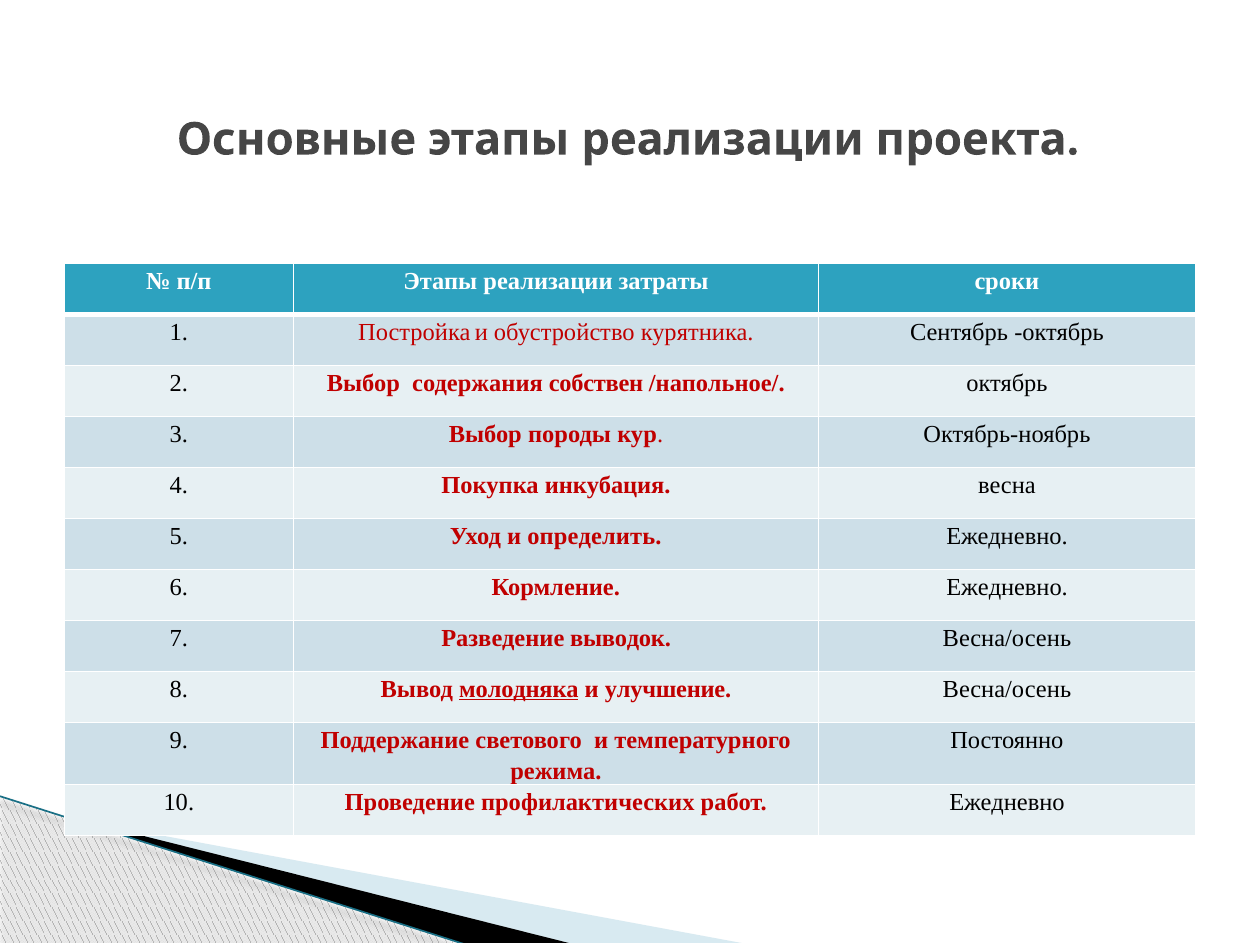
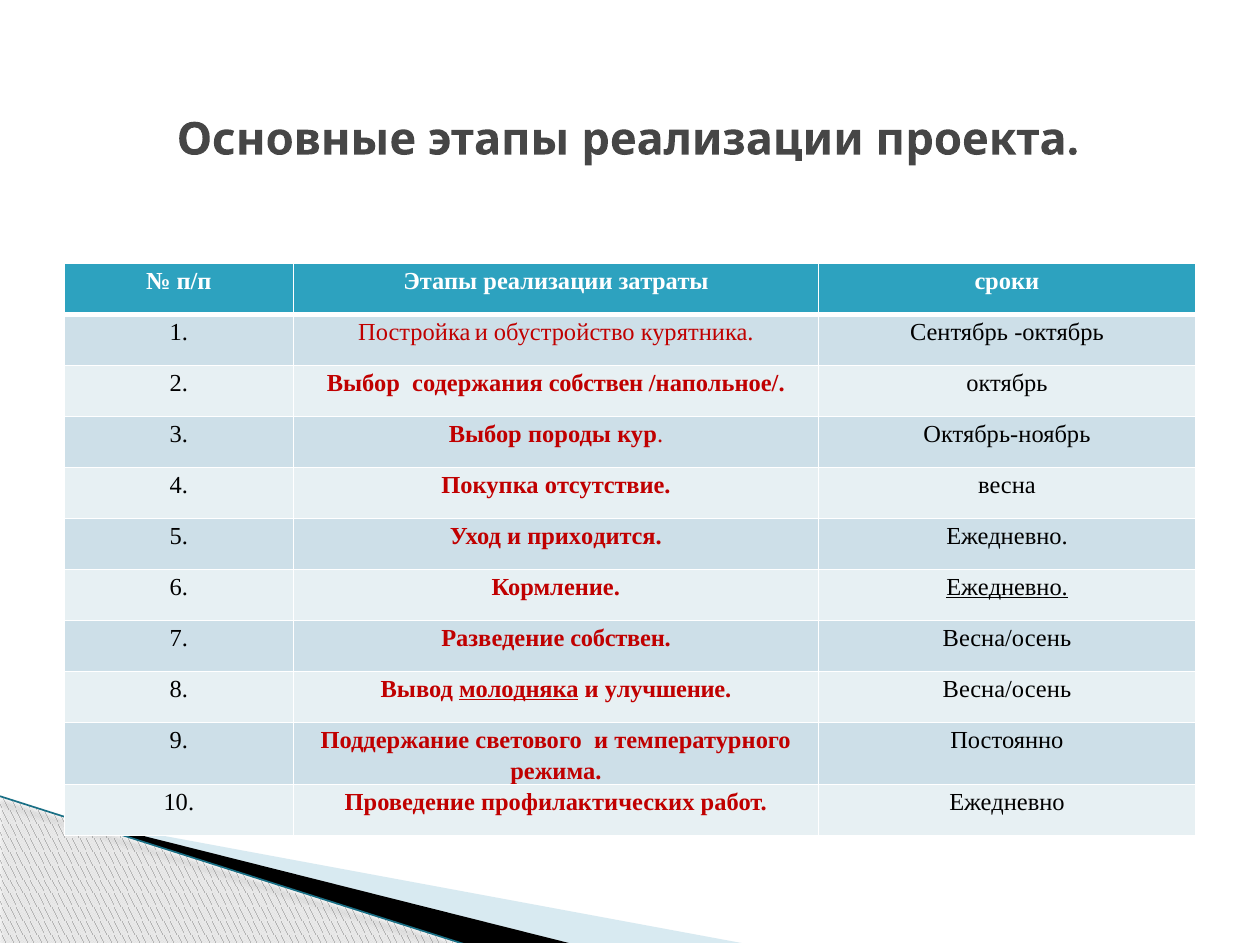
инкубация: инкубация -> отсутствие (608, 485)
определить: определить -> приходится (594, 536)
Ежедневно underline: none -> present (1007, 587)
Разведение выводок: выводок -> собствен (621, 638)
